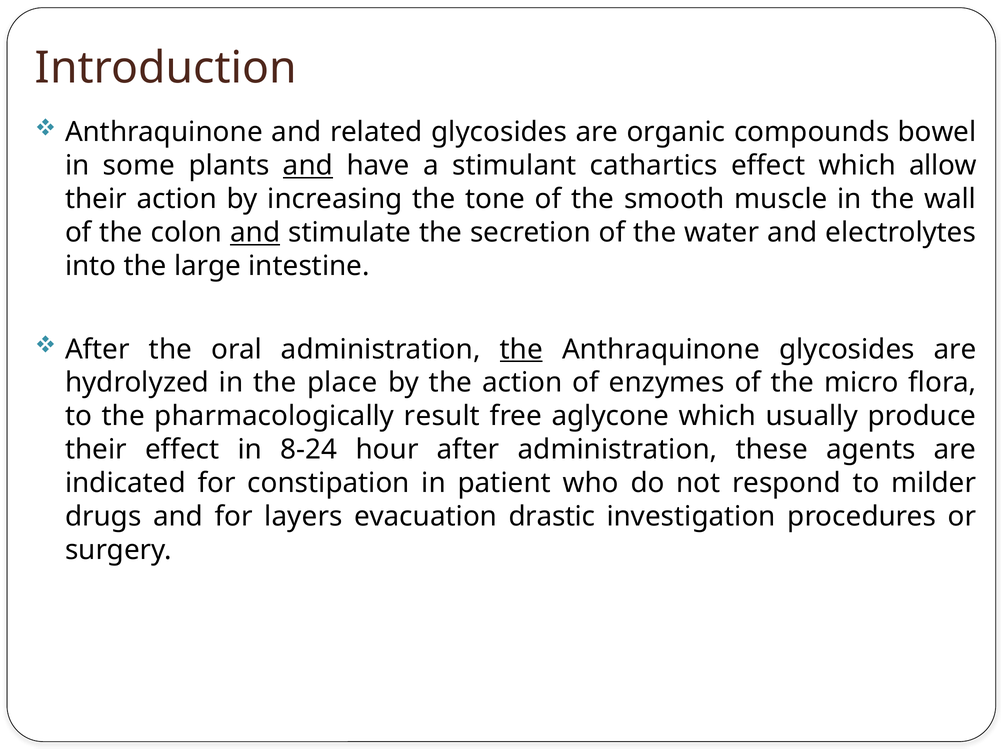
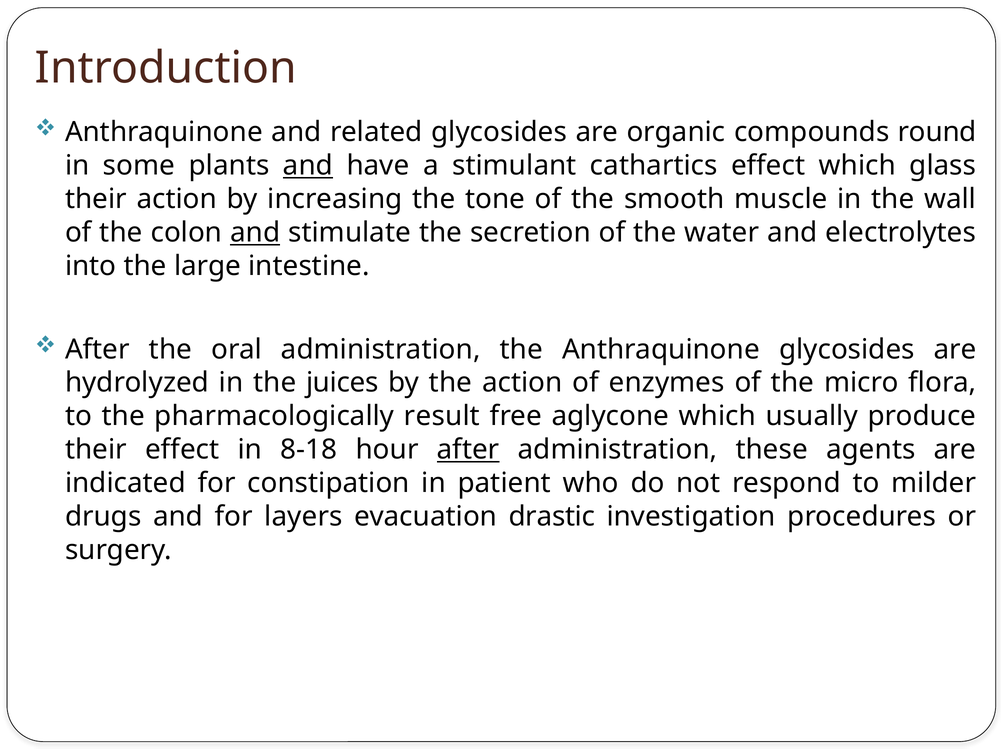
bowel: bowel -> round (937, 132)
allow: allow -> glass (943, 166)
the underline: present -> none (521, 349)
place: place -> juices (342, 383)
8-24: 8-24 -> 8-18 (309, 450)
after underline: none -> present (468, 450)
